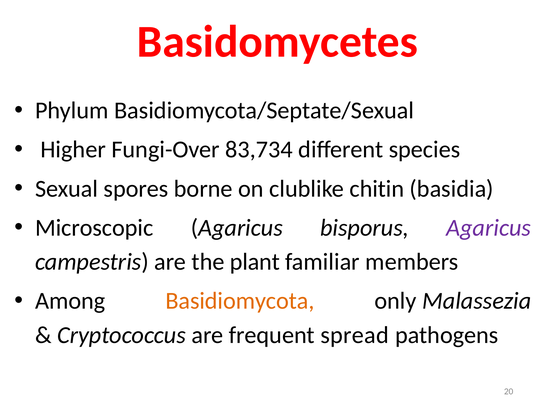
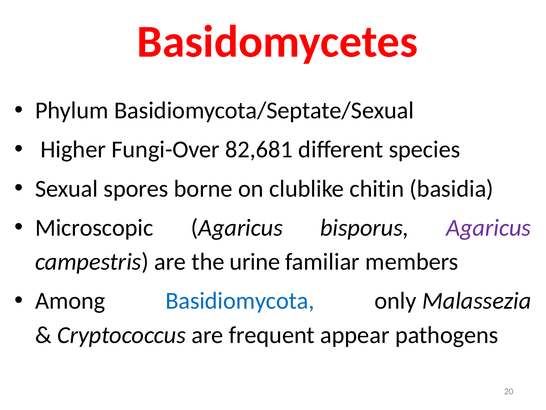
83,734: 83,734 -> 82,681 (259, 149)
plant: plant -> urine (255, 262)
Basidiomycota colour: orange -> blue (240, 301)
spread: spread -> appear (355, 335)
